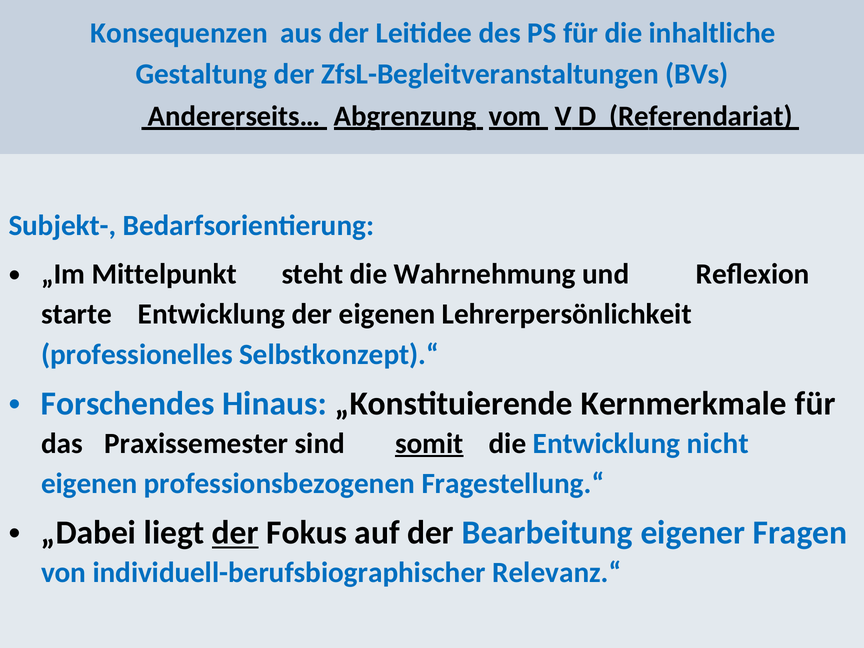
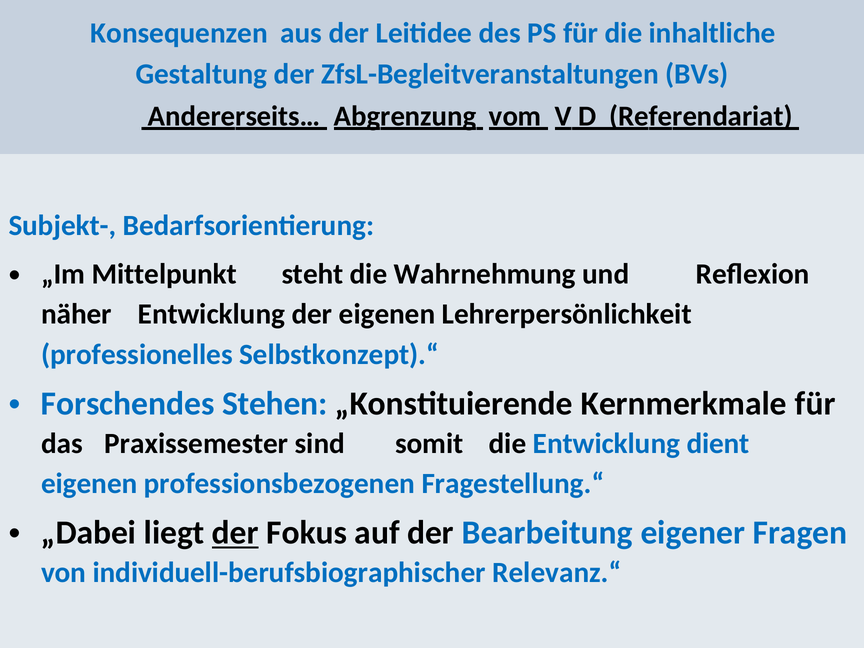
starte: starte -> näher (76, 314)
Hinaus: Hinaus -> Stehen (275, 404)
somit underline: present -> none (429, 443)
nicht: nicht -> dient (718, 443)
